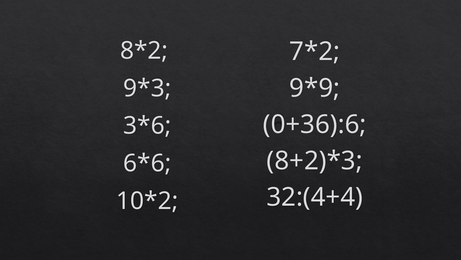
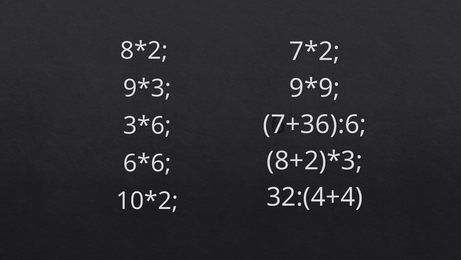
0+36):6: 0+36):6 -> 7+36):6 (315, 124)
